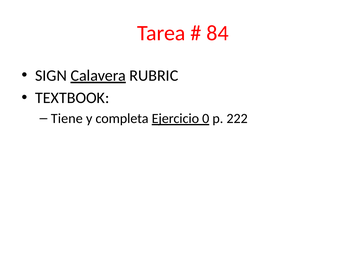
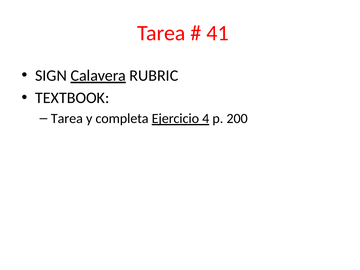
84: 84 -> 41 (218, 33)
Tiene: Tiene -> Tarea (67, 119)
0: 0 -> 4 (206, 119)
222: 222 -> 200 (237, 119)
